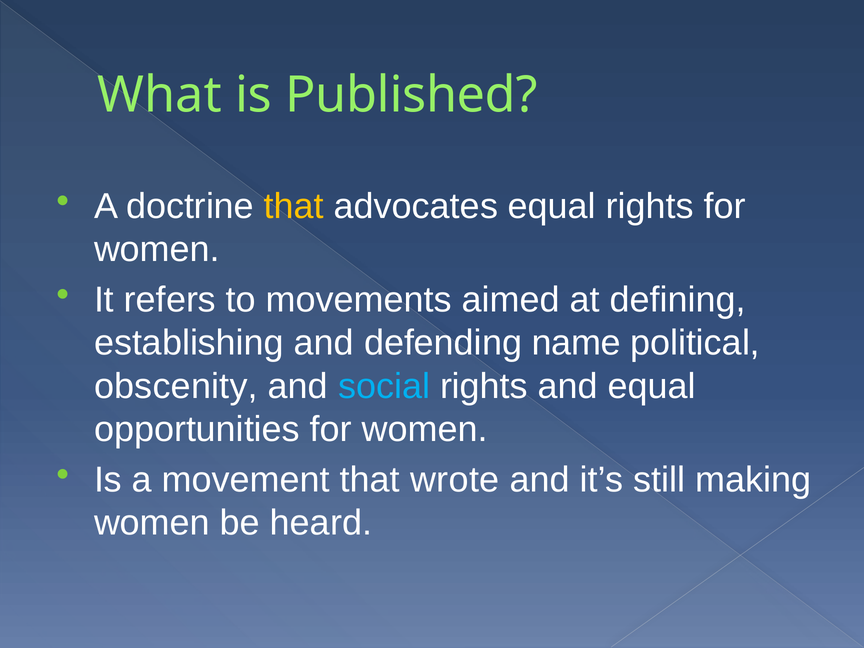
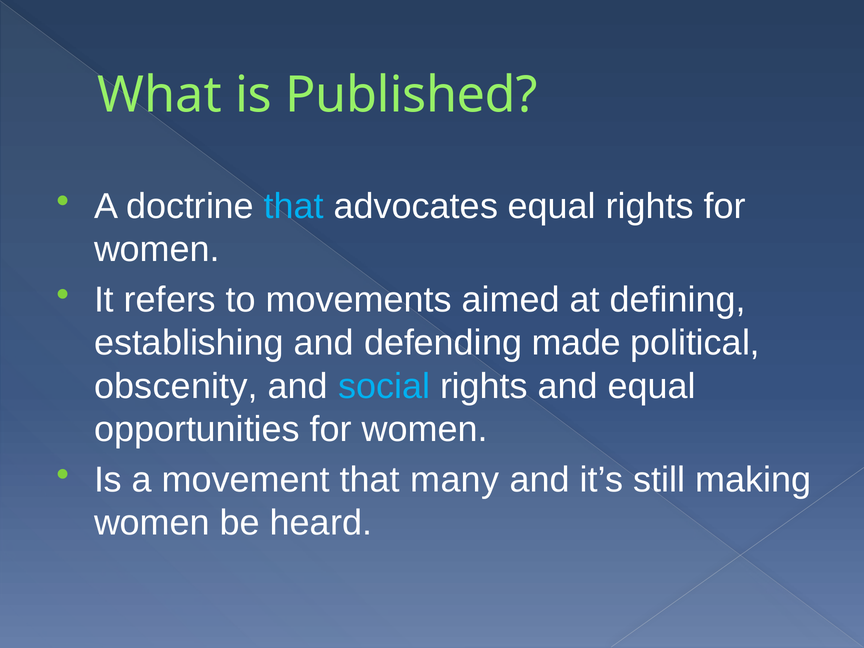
that colour: yellow -> light blue (294, 206)
name: name -> made (576, 343)
wrote: wrote -> many (455, 480)
